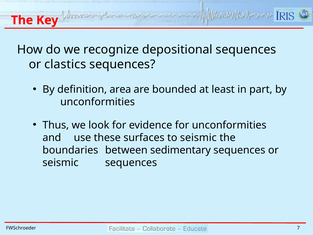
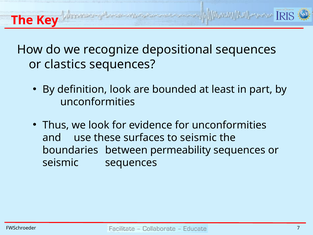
definition area: area -> look (120, 89)
sedimentary: sedimentary -> permeability (181, 150)
